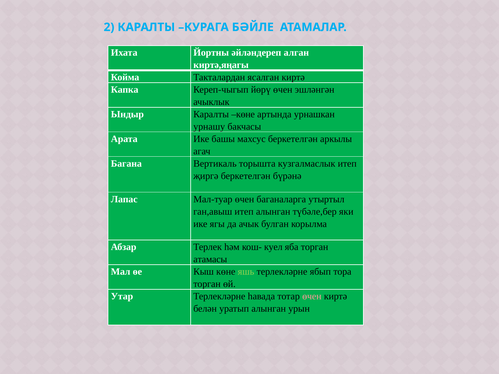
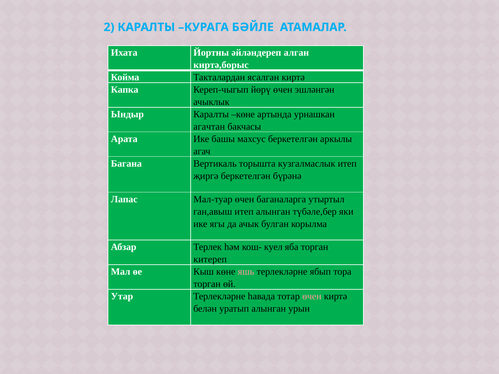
киртә,яңагы: киртә,яңагы -> киртә,борыс (221, 65)
урнашу: урнашу -> агачтан (209, 127)
атамасы: атамасы -> китереп (210, 260)
яшь colour: light green -> pink (246, 272)
